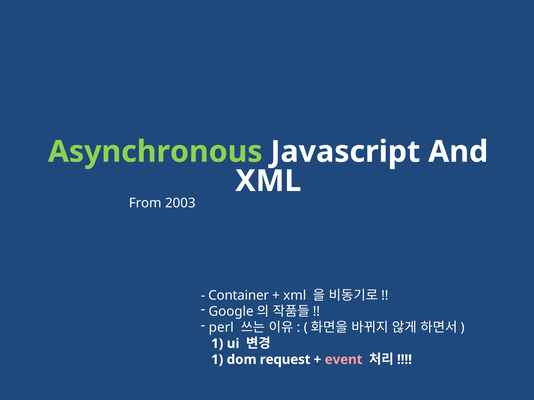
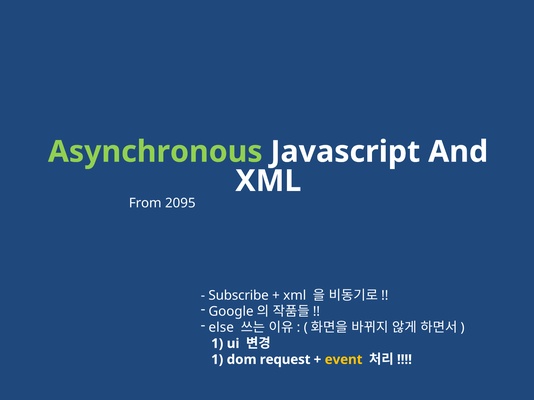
2003: 2003 -> 2095 (180, 203)
Container: Container -> Subscribe (239, 296)
perl: perl -> else (221, 328)
event colour: pink -> yellow (344, 360)
